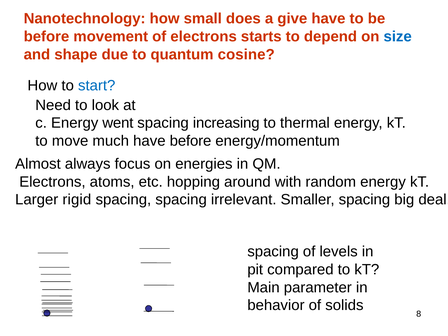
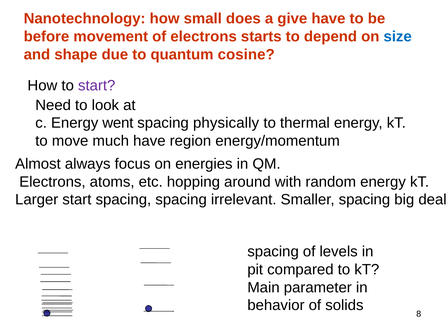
start colour: blue -> purple (97, 86)
increasing: increasing -> physically (226, 123)
have before: before -> region (190, 141)
Larger rigid: rigid -> start (77, 200)
